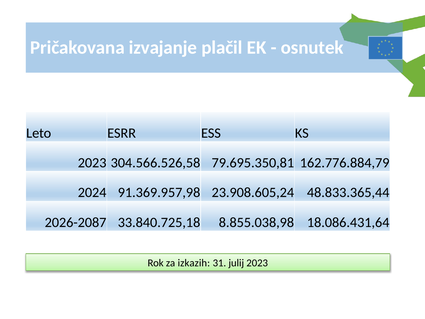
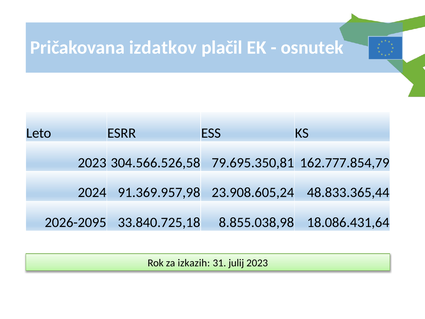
izvajanje: izvajanje -> izdatkov (163, 47)
162.776.884,79: 162.776.884,79 -> 162.777.854,79 (345, 163)
2026-2087: 2026-2087 -> 2026-2095 (76, 222)
